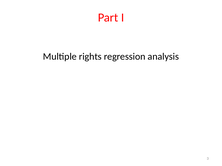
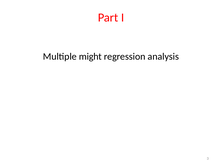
rights: rights -> might (90, 57)
